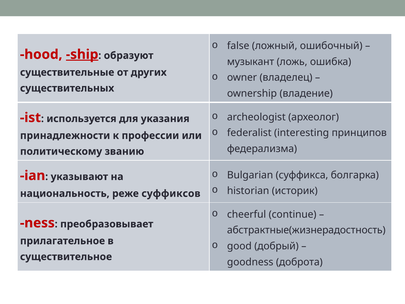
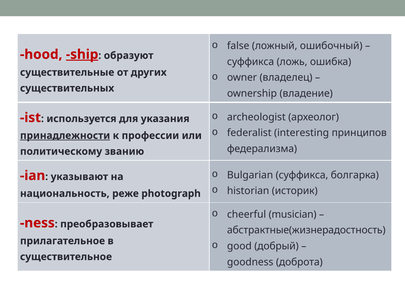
музыкант: музыкант -> суффикса (251, 62)
принадлежности underline: none -> present (65, 135)
суффиксов: суффиксов -> photograph (171, 193)
continue: continue -> musician (293, 214)
